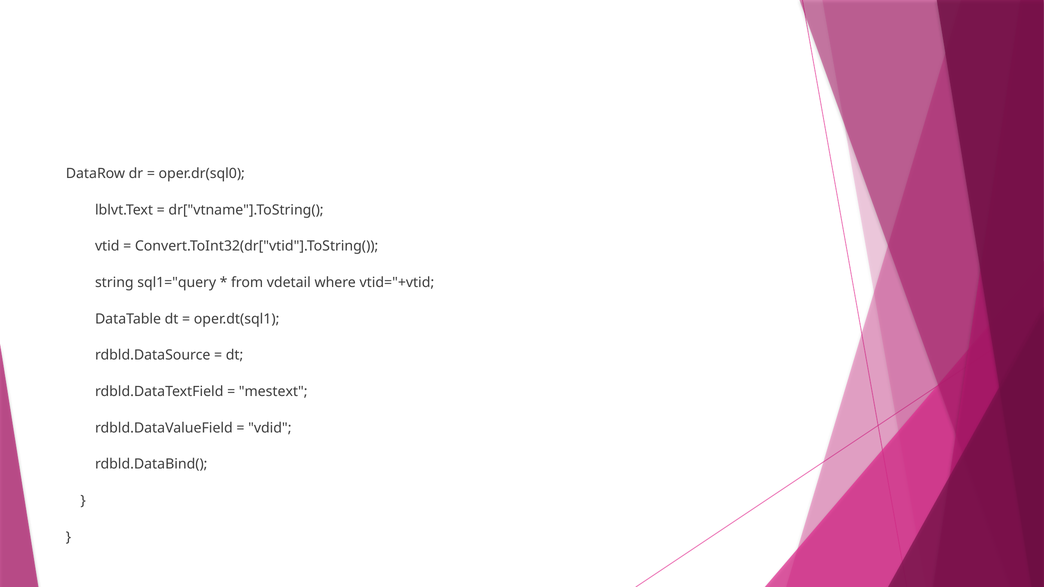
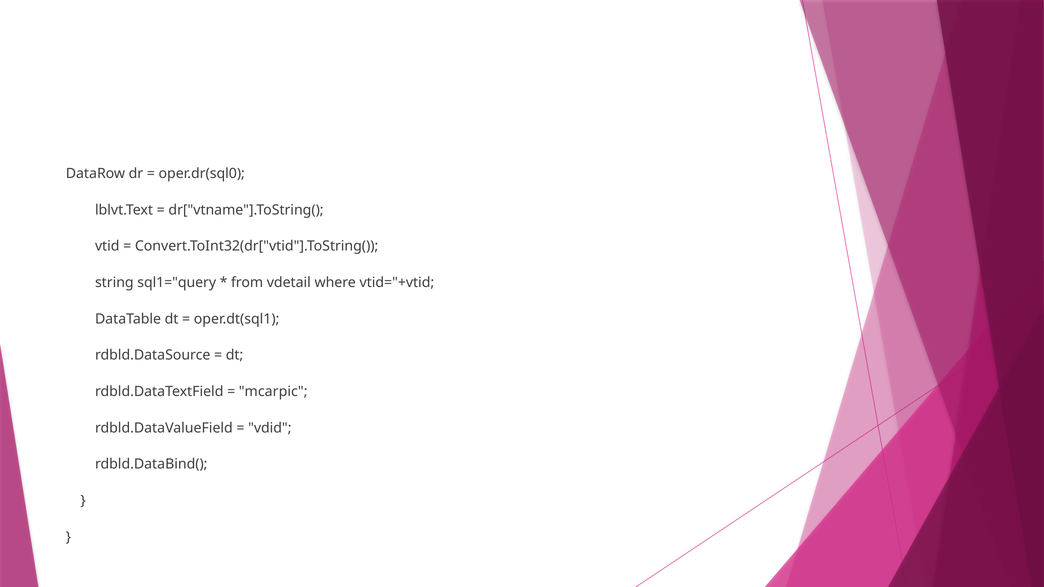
mestext: mestext -> mcarpic (273, 392)
